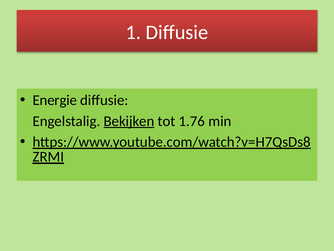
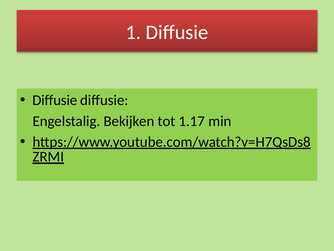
Energie: Energie -> Diffusie (55, 100)
Bekijken underline: present -> none (129, 121)
1.76: 1.76 -> 1.17 (192, 121)
